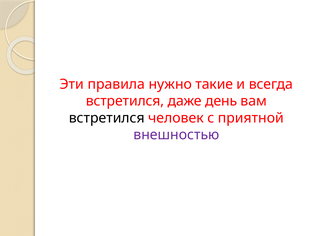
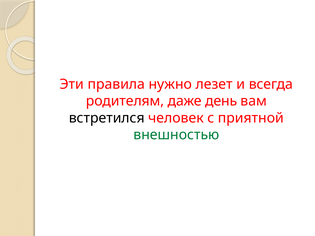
такие: такие -> лезет (214, 84)
встретился: встретился -> родителям (125, 101)
внешностью colour: purple -> green (176, 135)
